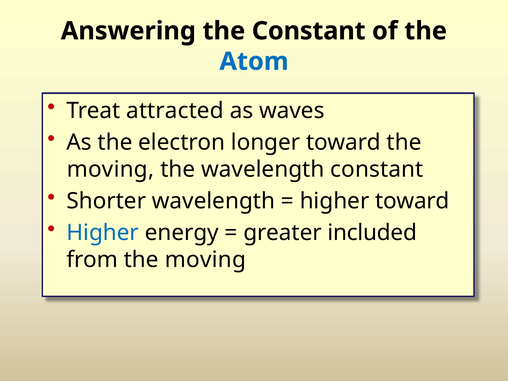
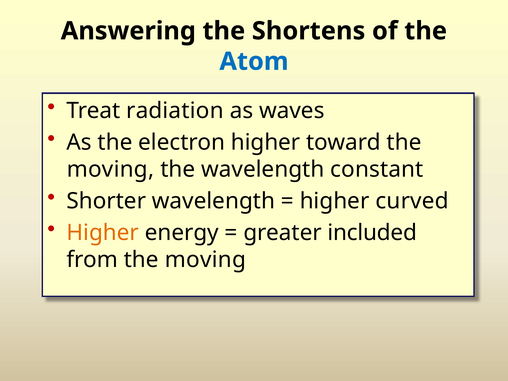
the Constant: Constant -> Shortens (309, 31)
attracted: attracted -> radiation (175, 111)
electron longer: longer -> higher (266, 142)
higher toward: toward -> curved (412, 201)
Higher colour: blue -> orange (103, 233)
